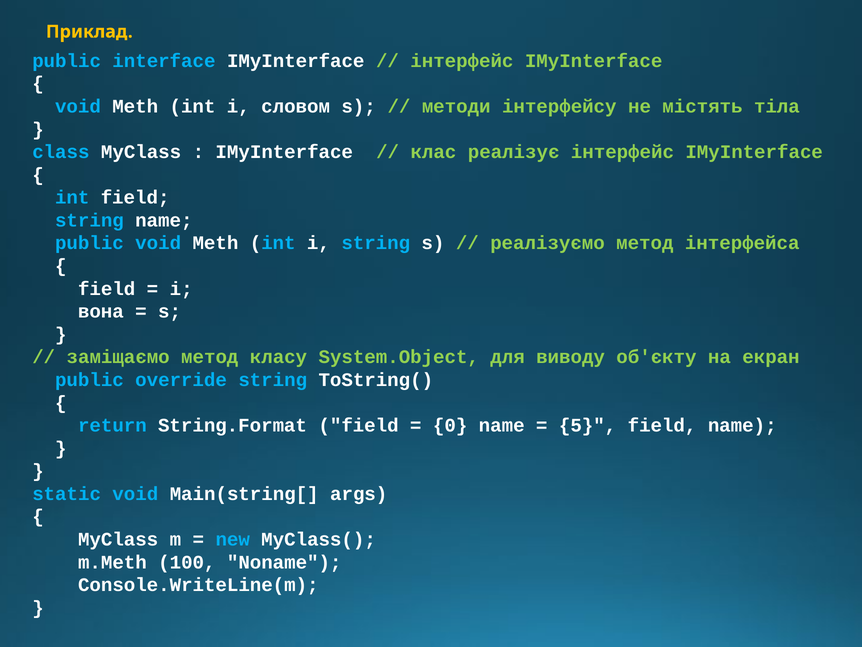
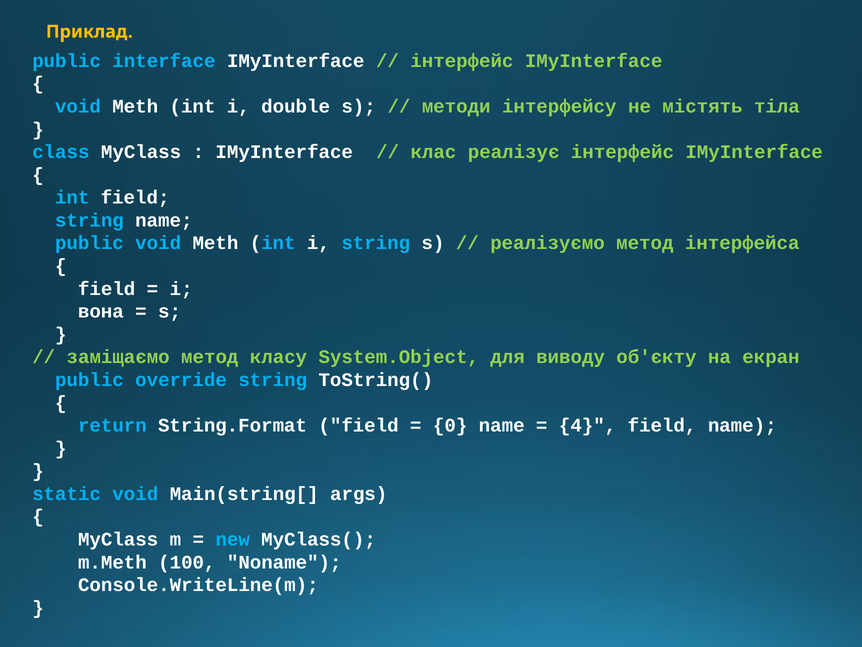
словом: словом -> double (296, 106)
5: 5 -> 4 (588, 425)
